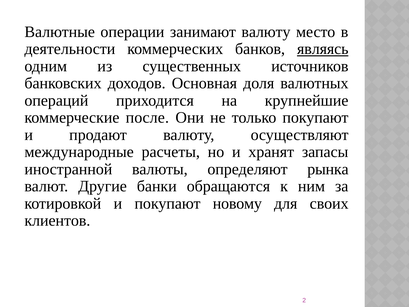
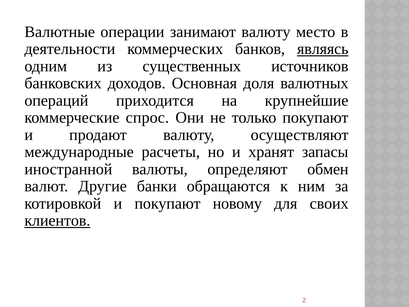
после: после -> спрос (147, 118)
рынка: рынка -> обмен (328, 169)
клиентов underline: none -> present (57, 220)
